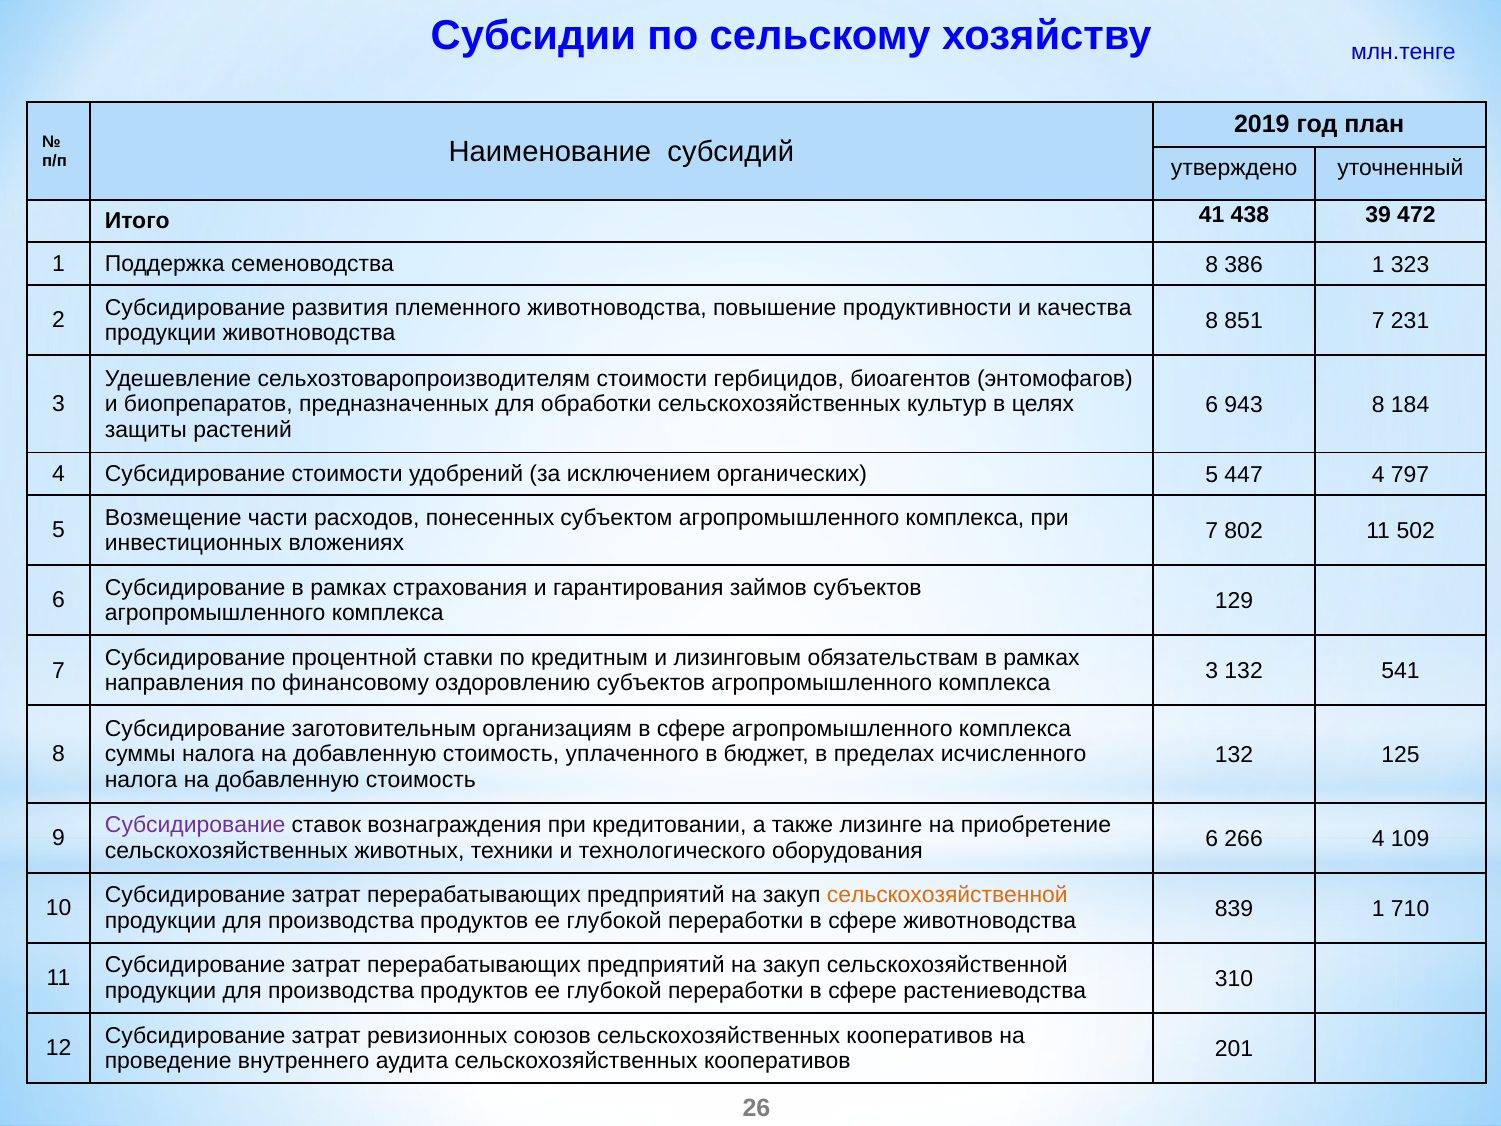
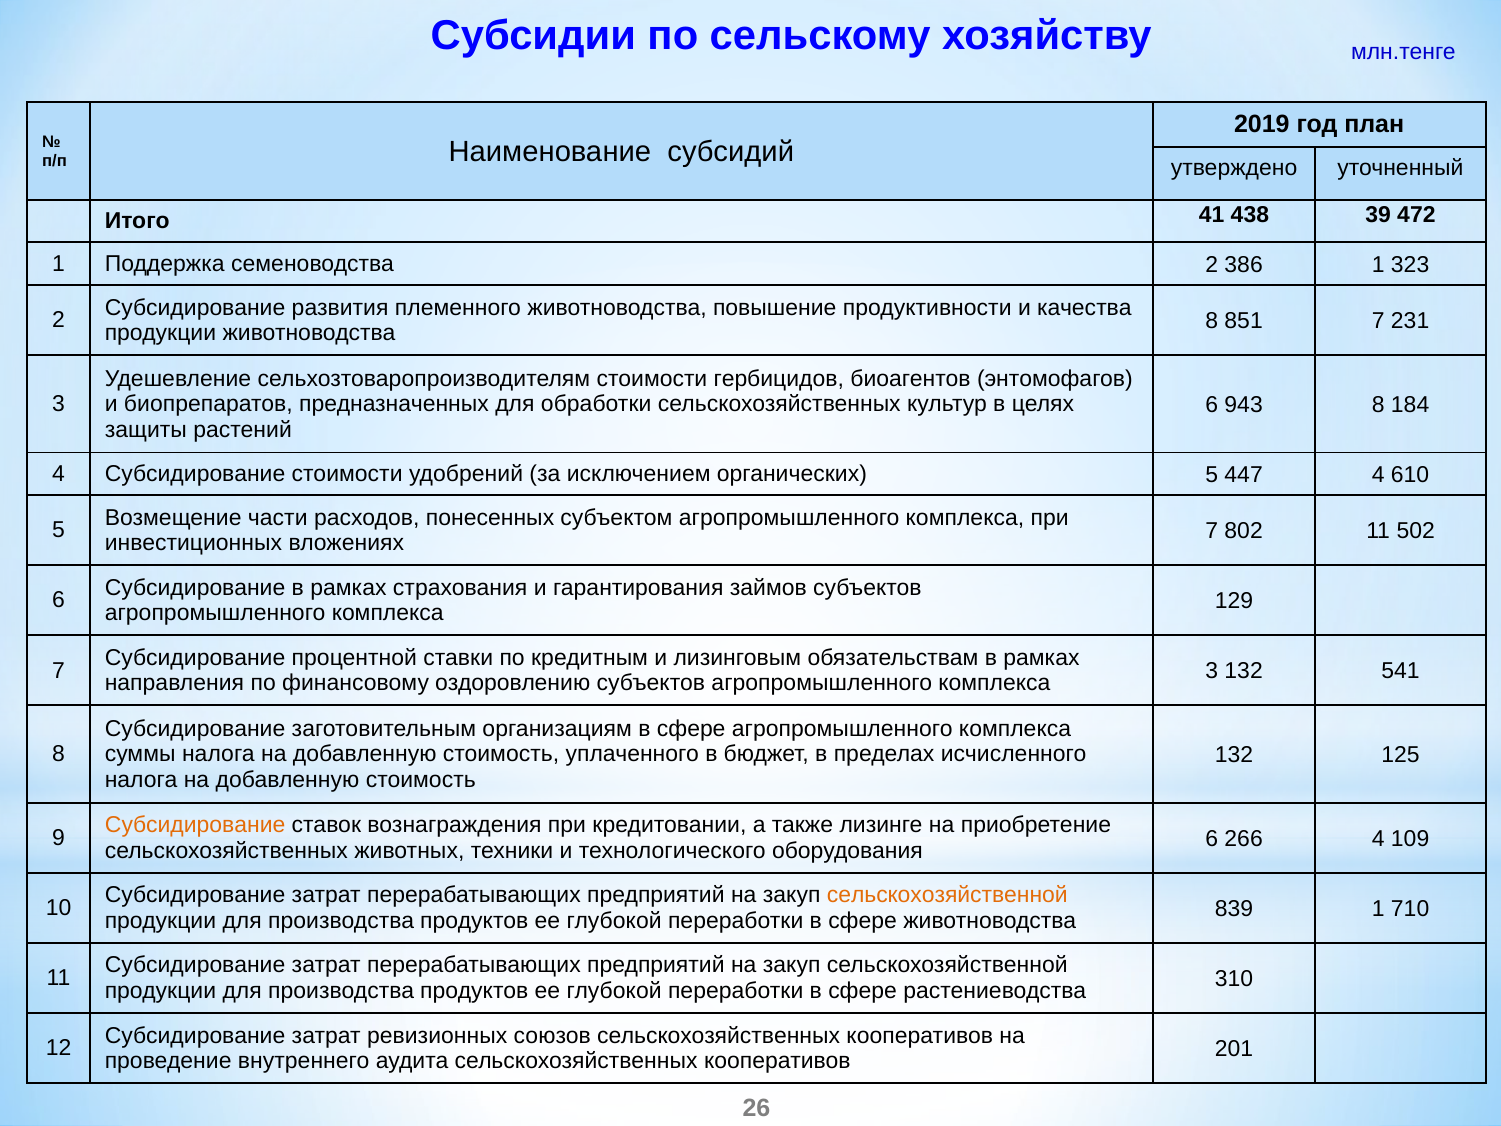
семеноводства 8: 8 -> 2 (1212, 265)
797: 797 -> 610 (1410, 475)
Субсидирование colour: purple -> orange (195, 825)
